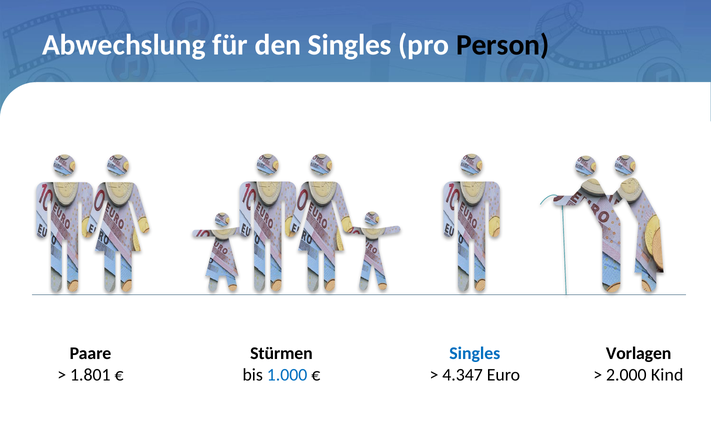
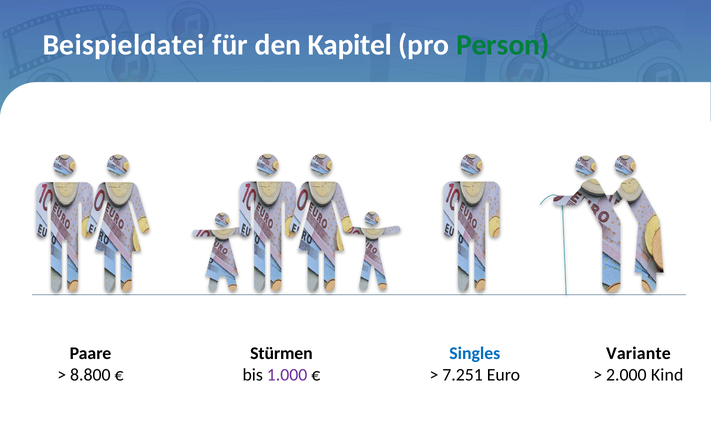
Abwechslung: Abwechslung -> Beispieldatei (124, 45)
den Singles: Singles -> Kapitel (350, 45)
Person colour: black -> green (503, 45)
Vorlagen: Vorlagen -> Variante (639, 354)
1.801: 1.801 -> 8.800 (90, 375)
1.000 colour: blue -> purple (287, 375)
4.347: 4.347 -> 7.251 (463, 375)
